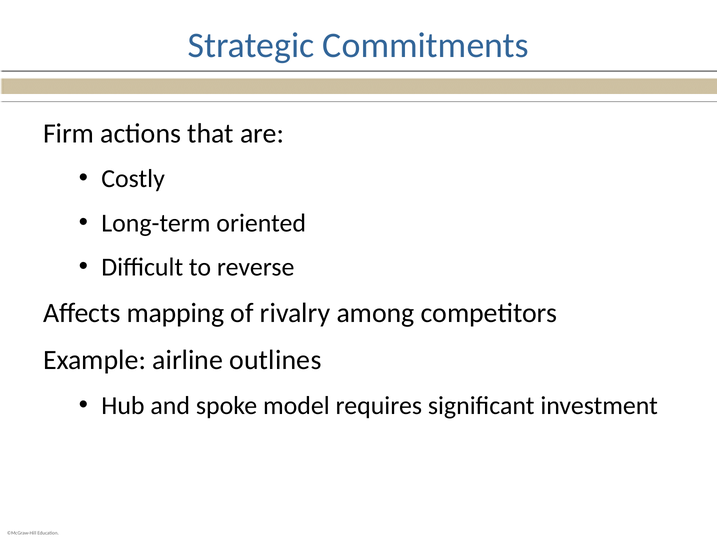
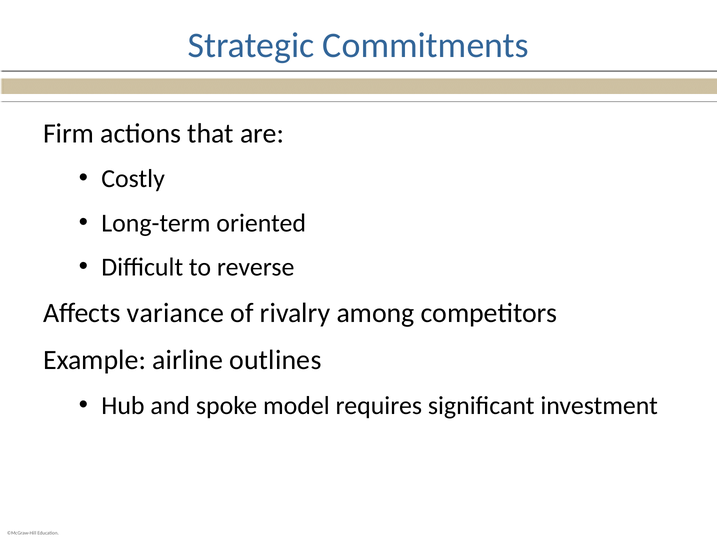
mapping: mapping -> variance (175, 313)
